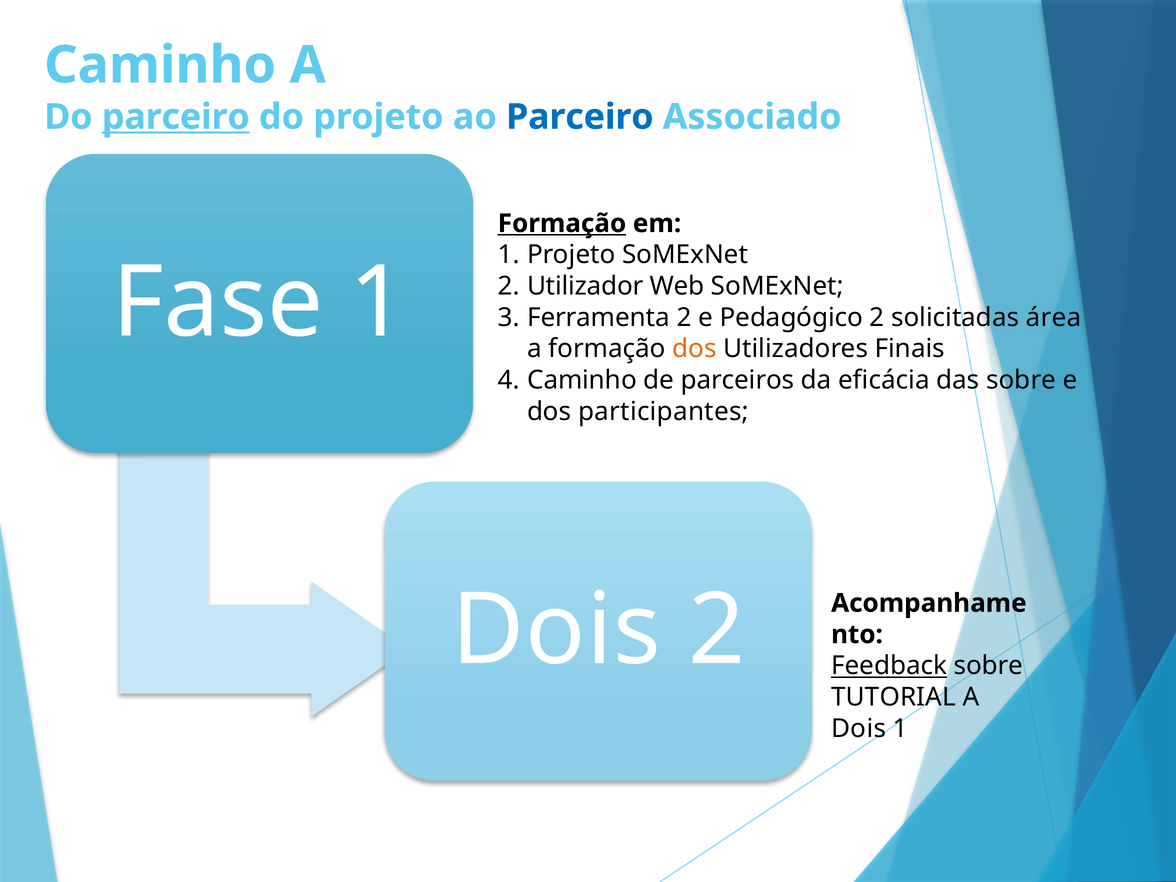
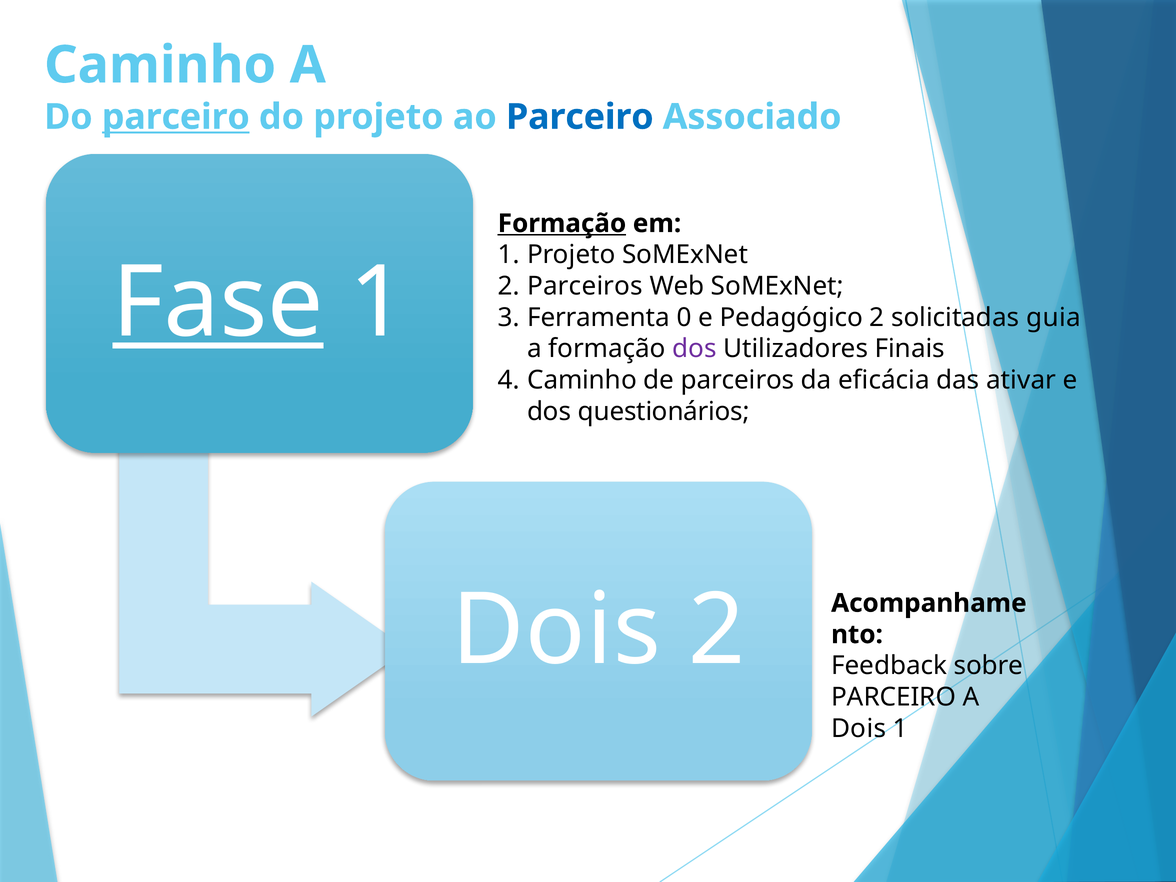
Fase underline: none -> present (218, 303)
2 Utilizador: Utilizador -> Parceiros (585, 286)
Ferramenta 2: 2 -> 0 (684, 318)
área: área -> guia (1054, 318)
dos colour: orange -> purple (695, 349)
das sobre: sobre -> ativar (1021, 380)
participantes: participantes -> questionários (664, 412)
Feedback underline: present -> none (889, 666)
TUTORIAL: TUTORIAL -> PARCEIRO (894, 697)
